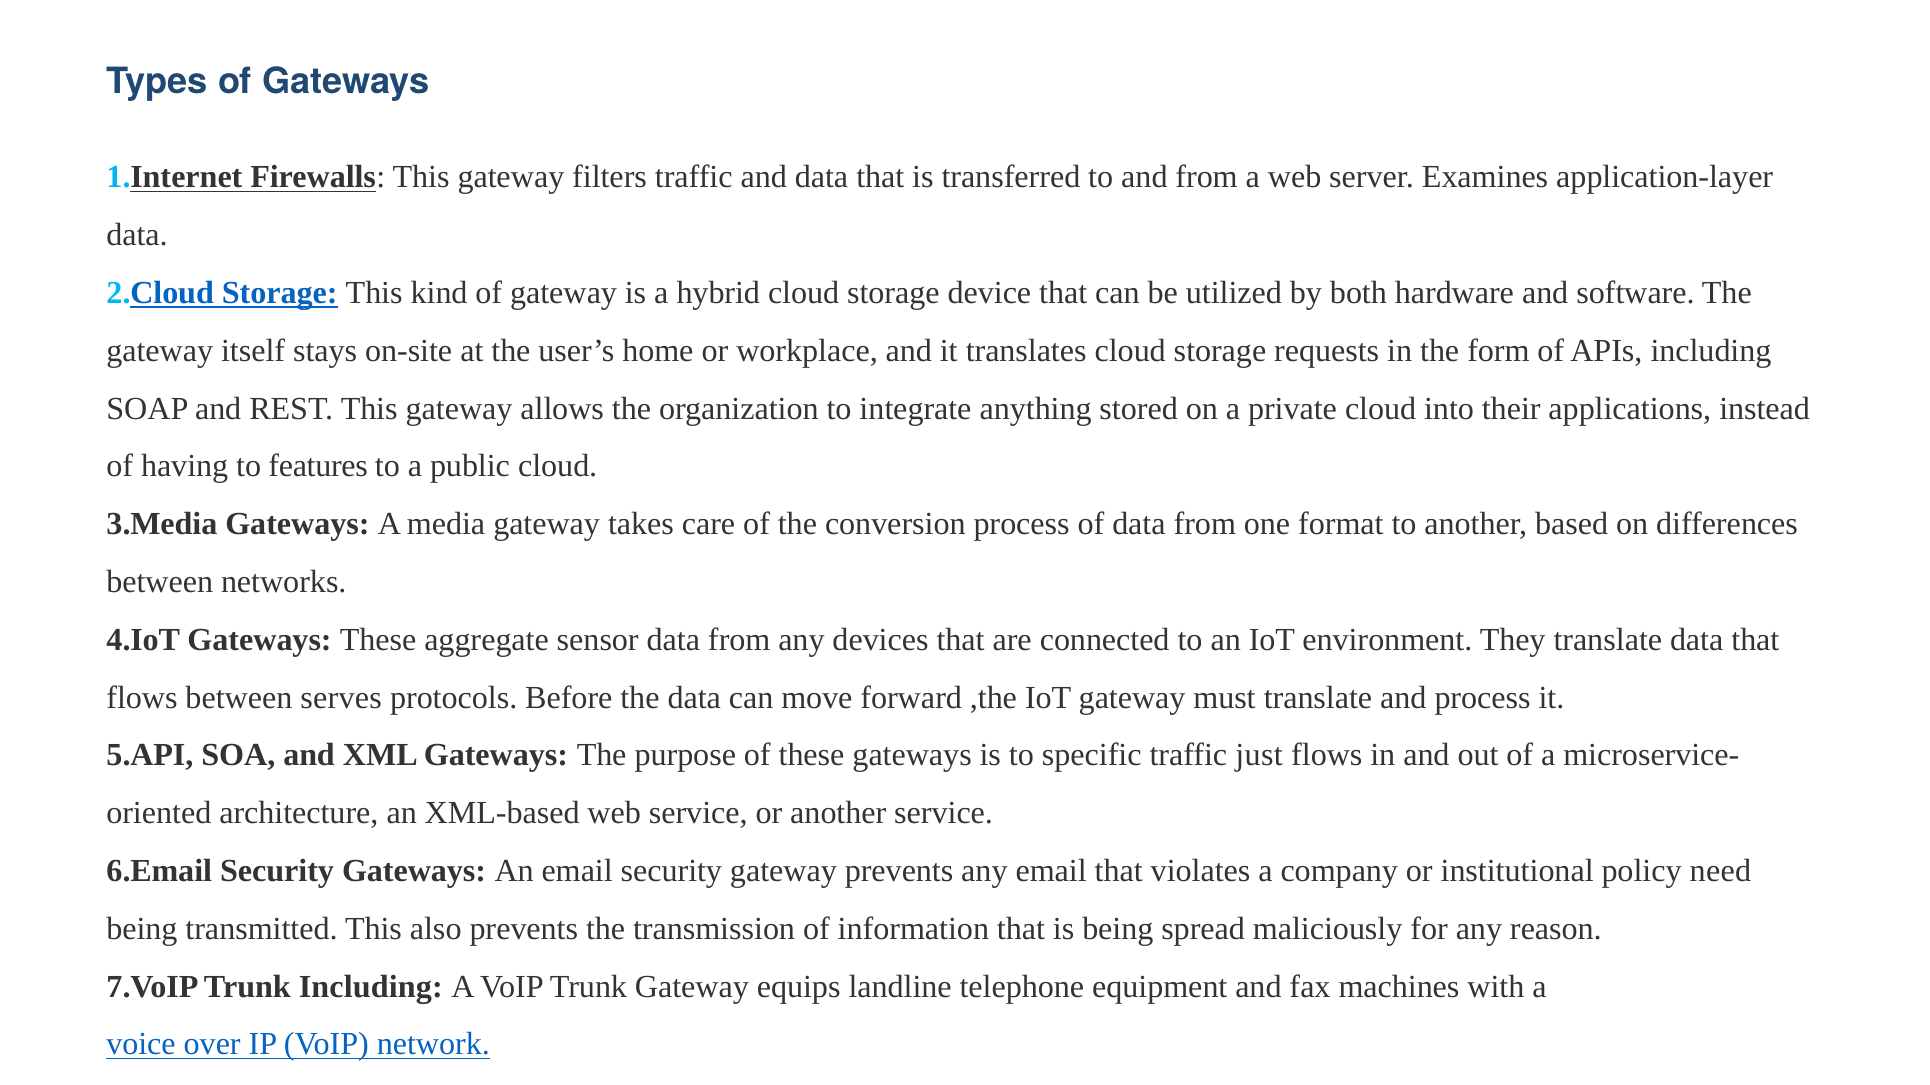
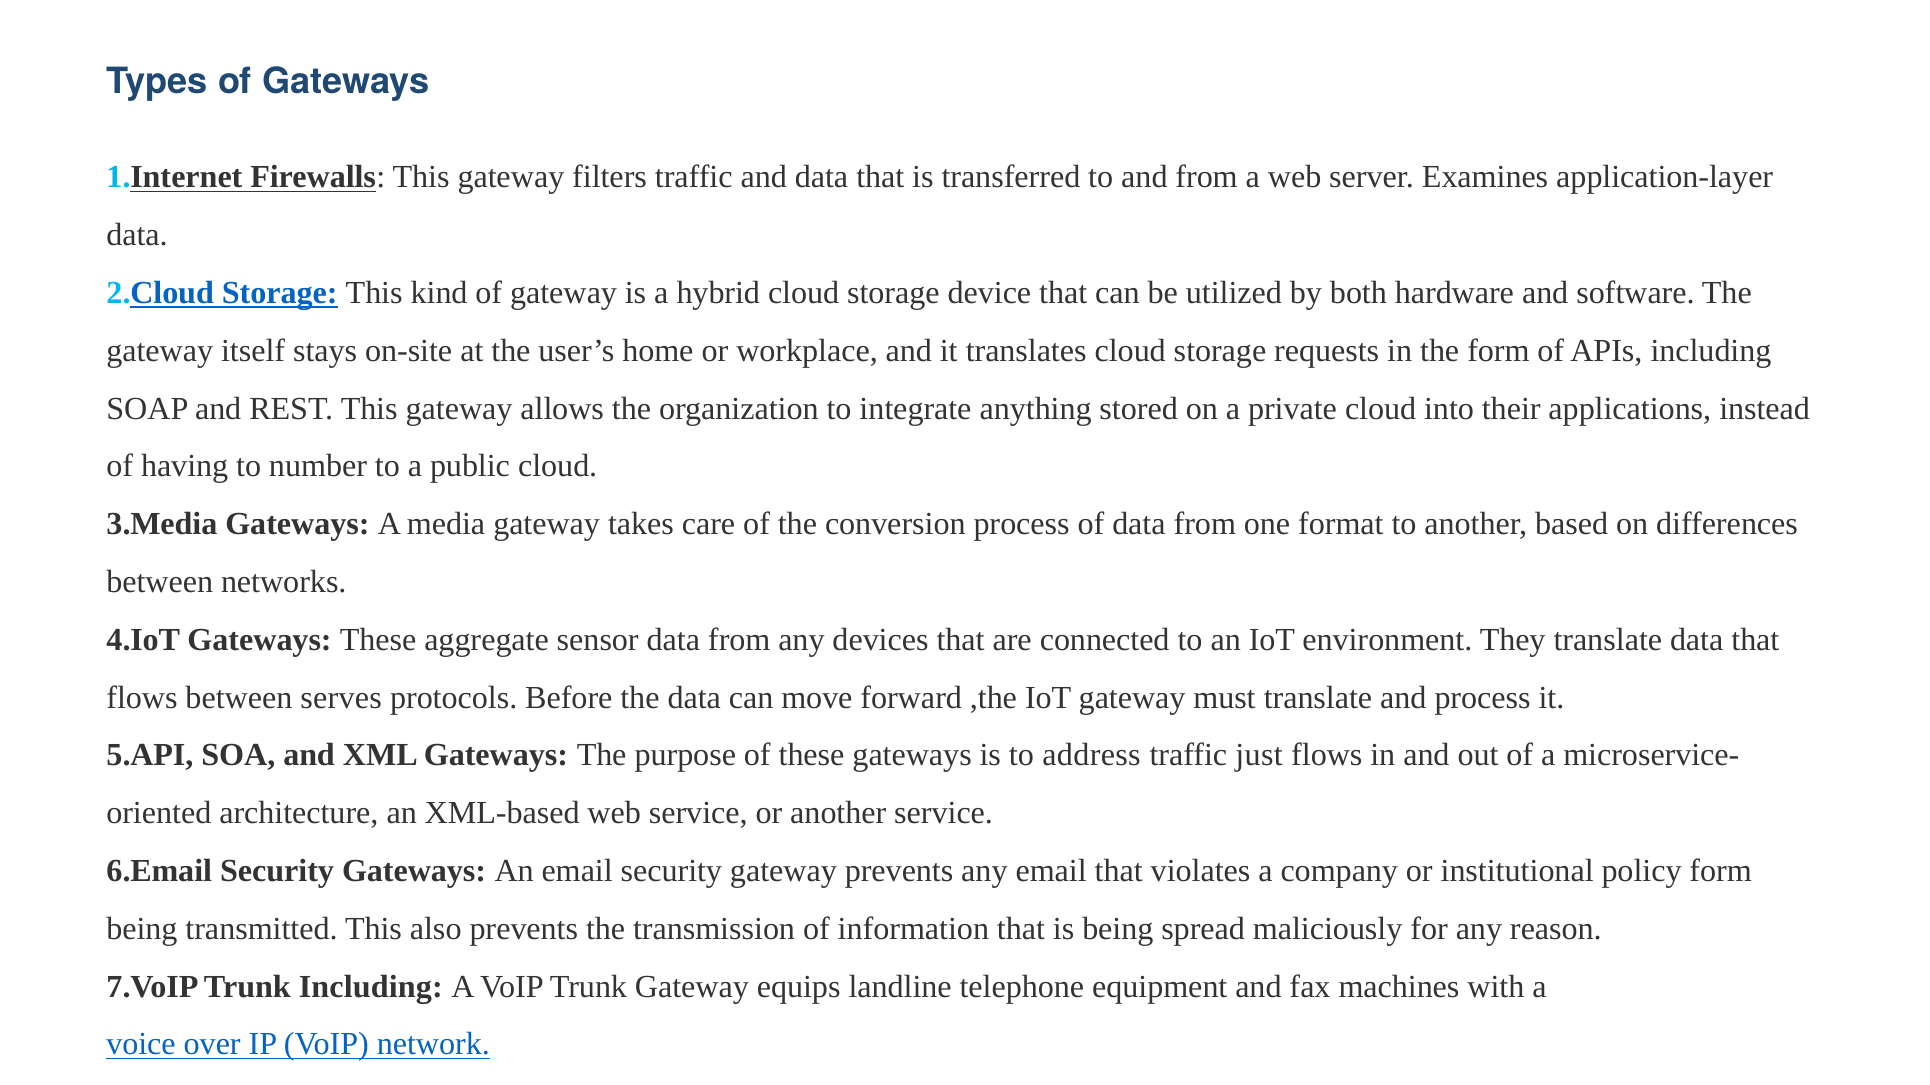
features: features -> number (318, 466)
specific: specific -> address (1092, 756)
policy need: need -> form (1721, 871)
